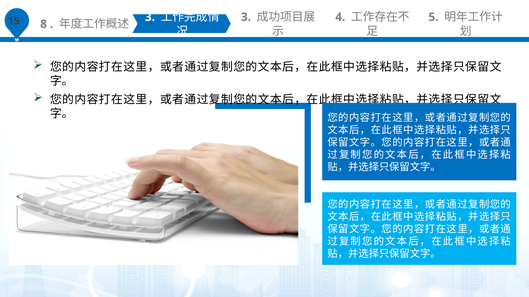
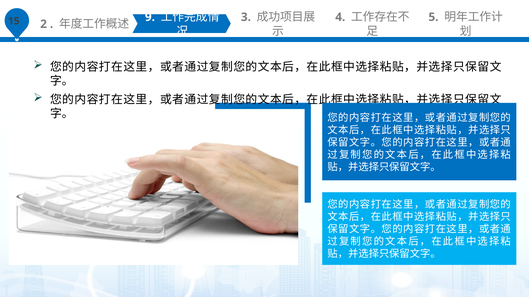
8: 8 -> 2 (44, 24)
3: 3 -> 9 (150, 17)
